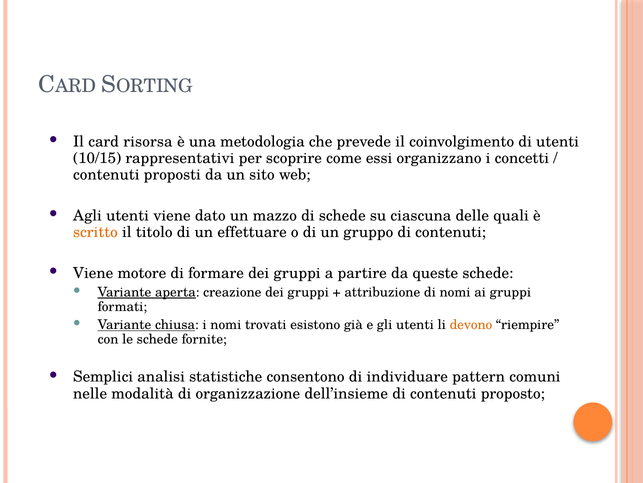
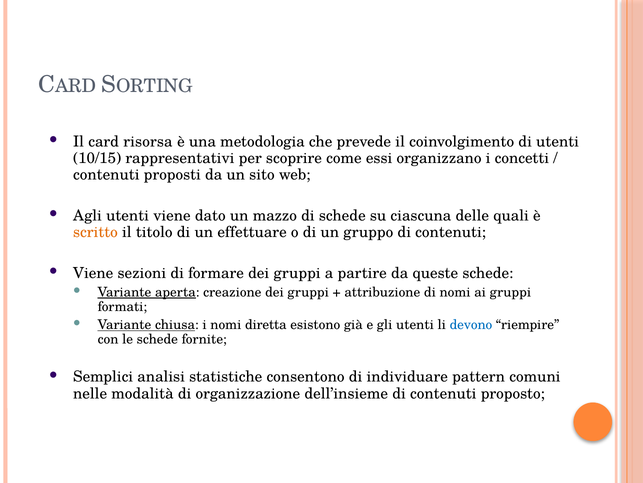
motore: motore -> sezioni (142, 273)
trovati: trovati -> diretta (266, 324)
devono colour: orange -> blue (471, 324)
